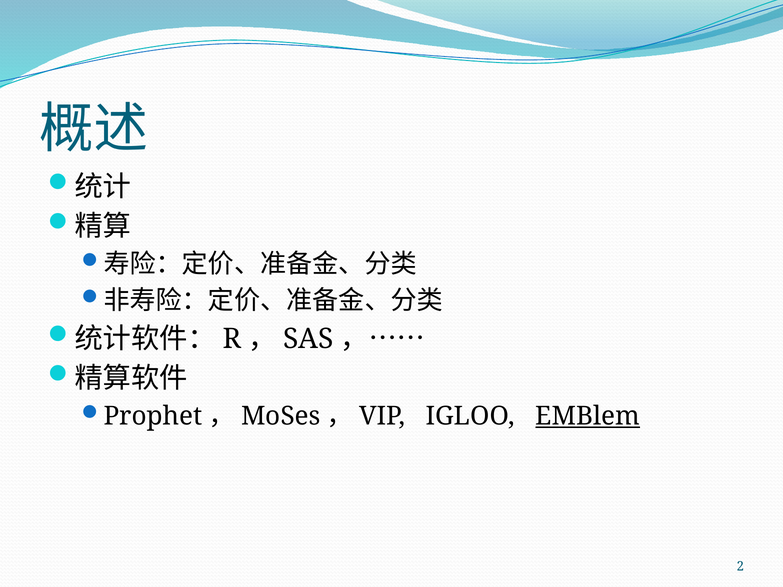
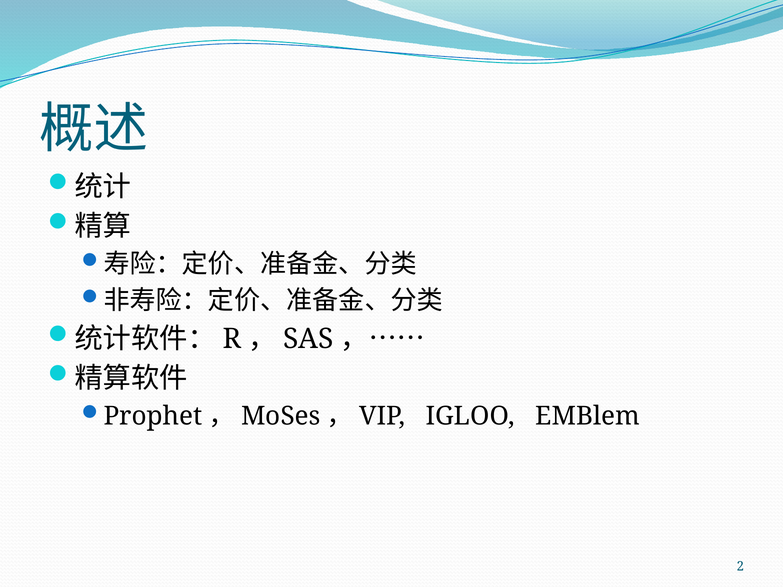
EMBlem underline: present -> none (588, 416)
